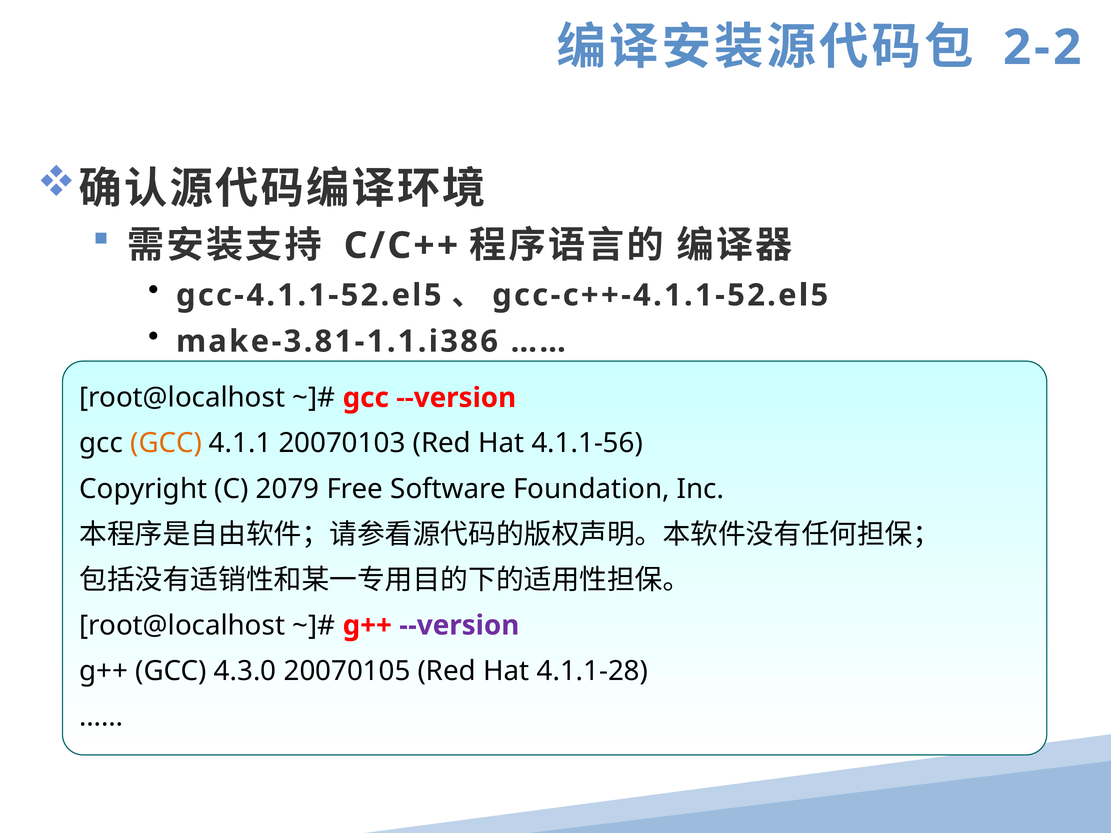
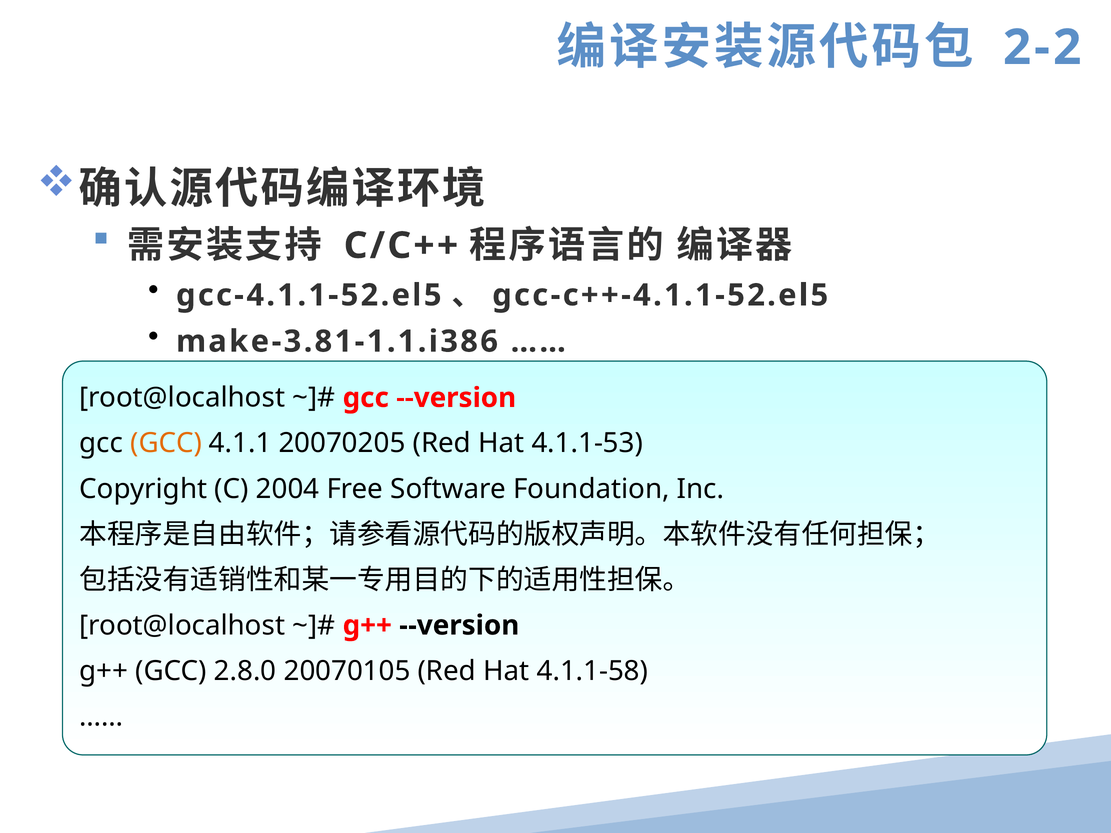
20070103: 20070103 -> 20070205 (342, 443)
4.1.1-56: 4.1.1-56 -> 4.1.1-53 (587, 443)
2079: 2079 -> 2004 (288, 489)
--version colour: purple -> black (459, 626)
4.3.0: 4.3.0 -> 2.8.0 (245, 671)
4.1.1-28: 4.1.1-28 -> 4.1.1-58 (592, 671)
